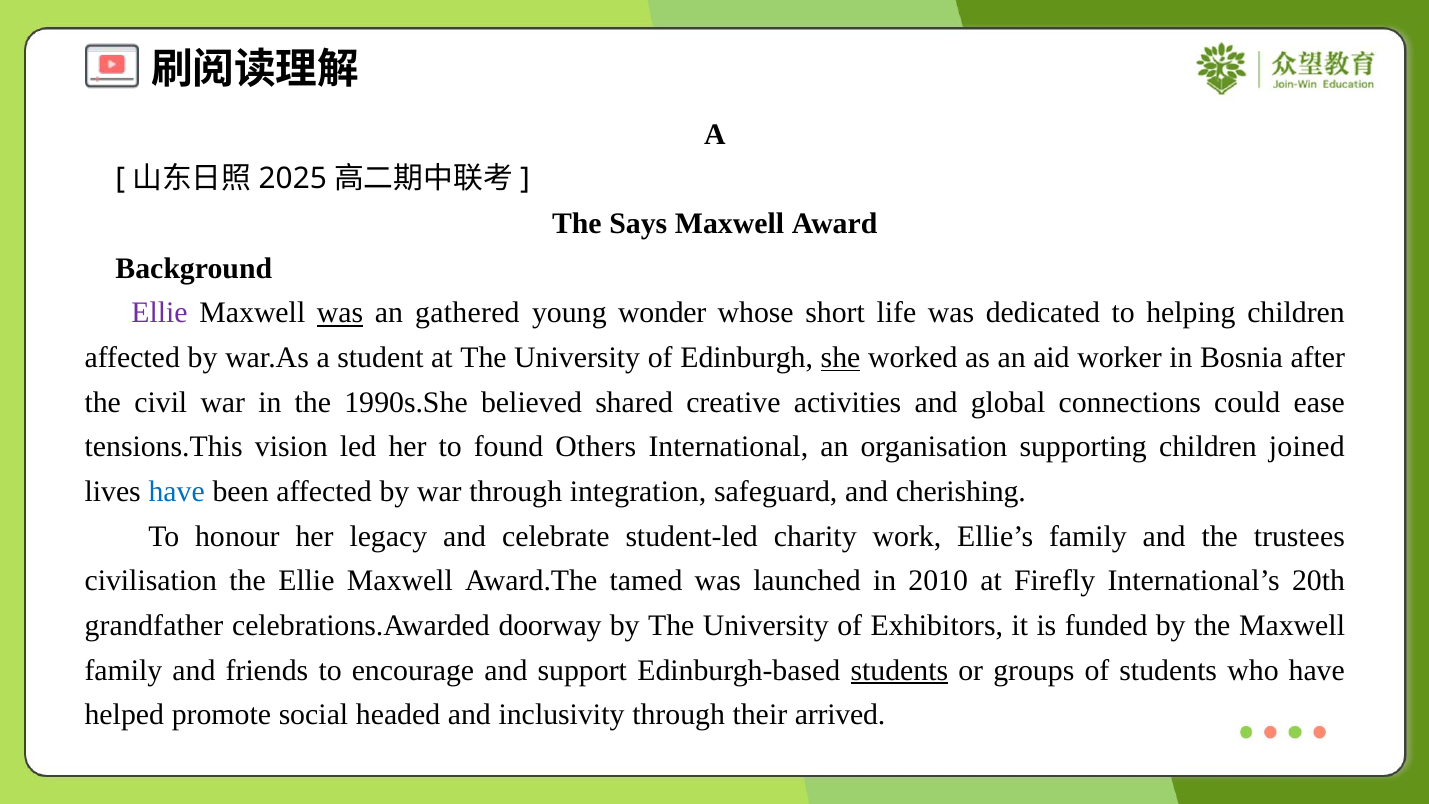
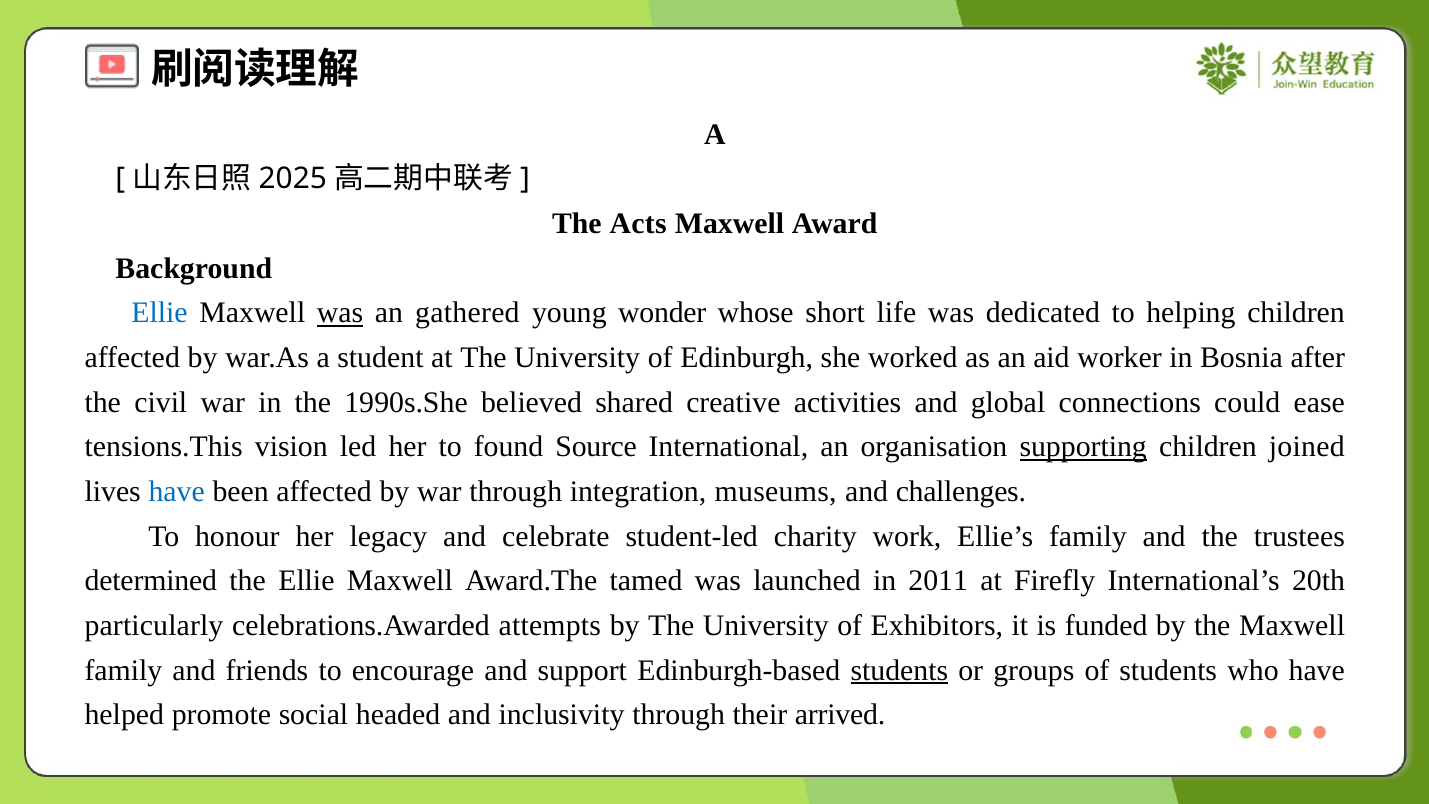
Says: Says -> Acts (638, 224)
Ellie colour: purple -> blue (160, 313)
she underline: present -> none (841, 358)
Others: Others -> Source (596, 447)
supporting underline: none -> present (1083, 447)
safeguard: safeguard -> museums (776, 491)
cherishing: cherishing -> challenges (961, 491)
civilisation: civilisation -> determined (151, 581)
2010: 2010 -> 2011 (938, 581)
grandfather: grandfather -> particularly (154, 625)
doorway: doorway -> attempts (550, 625)
